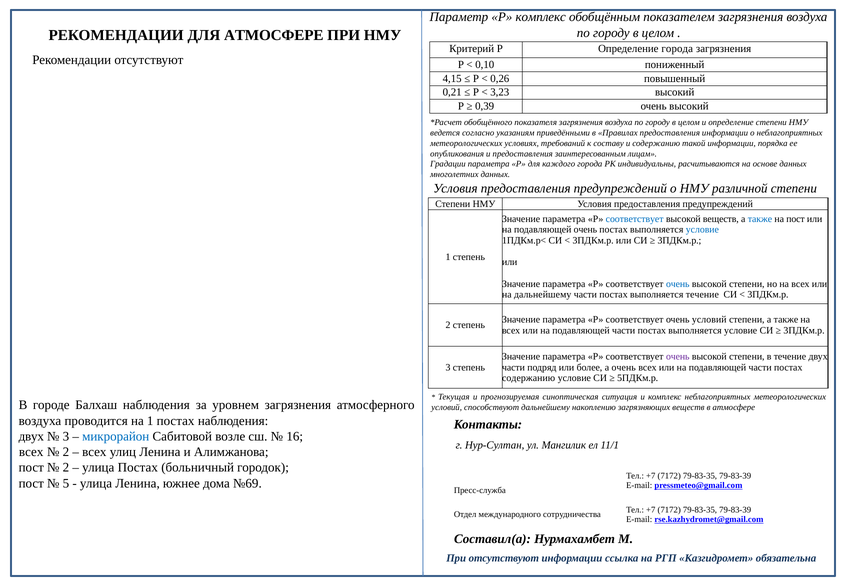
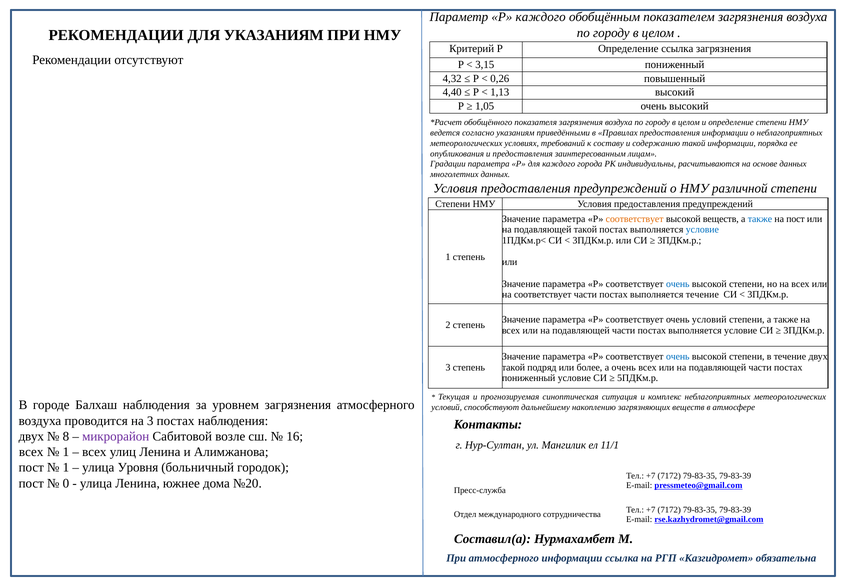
Р комплекс: комплекс -> каждого (541, 17)
ДЛЯ АТМОСФЕРЕ: АТМОСФЕРЕ -> УКАЗАНИЯМ (274, 35)
Определение города: города -> ссылка (677, 49)
0,10: 0,10 -> 3,15 (485, 64)
4,15: 4,15 -> 4,32 (452, 78)
0,21: 0,21 -> 4,40 (452, 92)
3,23: 3,23 -> 1,13 (500, 92)
0,39: 0,39 -> 1,05 (485, 106)
соответствует colour: blue -> orange (635, 219)
подавляющей очень: очень -> такой (585, 230)
на дальнейшему: дальнейшему -> соответствует (543, 295)
очень colour: purple -> blue (678, 356)
части: части -> такой (514, 367)
содержанию: содержанию -> пониженный (529, 378)
на 1: 1 -> 3 (150, 421)
3: 3 -> 8 (66, 436)
микрорайон colour: blue -> purple (116, 436)
2: 2 -> 1 (66, 452)
2: 2 -> 1 (66, 467)
улица Постах: Постах -> Уровня (138, 467)
5: 5 -> 0 (66, 483)
№69: №69 -> №20 (247, 483)
При отсутствуют: отсутствуют -> атмосферного (504, 558)
